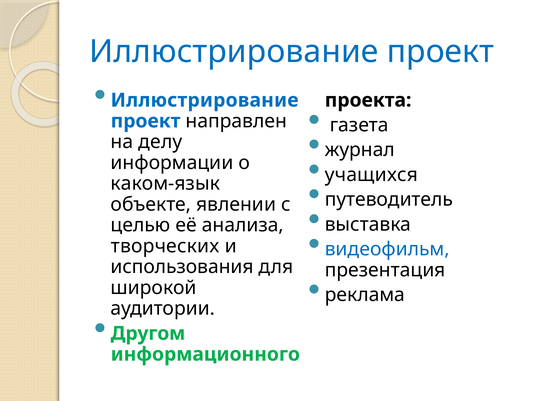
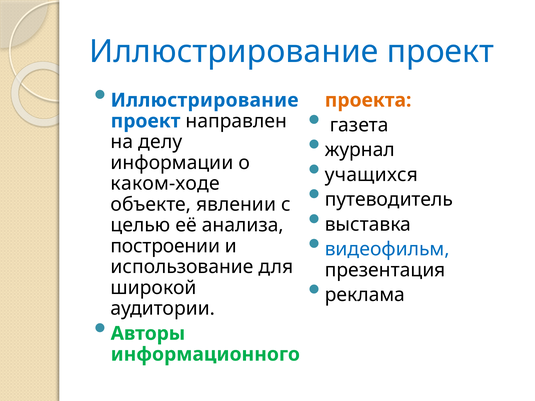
проекта colour: black -> orange (368, 100)
каком-язык: каком-язык -> каком-ходе (165, 184)
творческих: творческих -> построении (165, 246)
использования: использования -> использование (182, 267)
Другом: Другом -> Авторы (148, 334)
